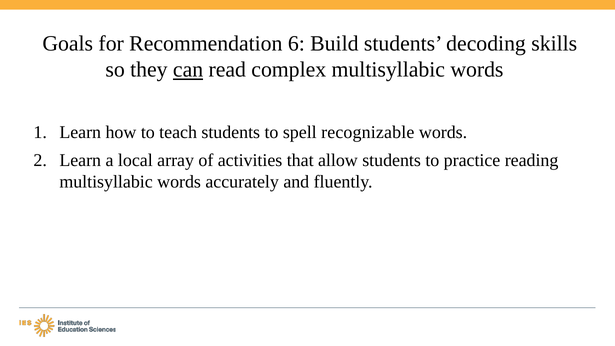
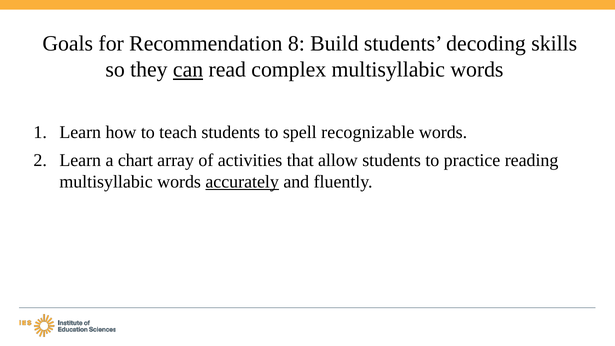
6: 6 -> 8 (296, 44)
local: local -> chart (135, 160)
accurately underline: none -> present (242, 182)
